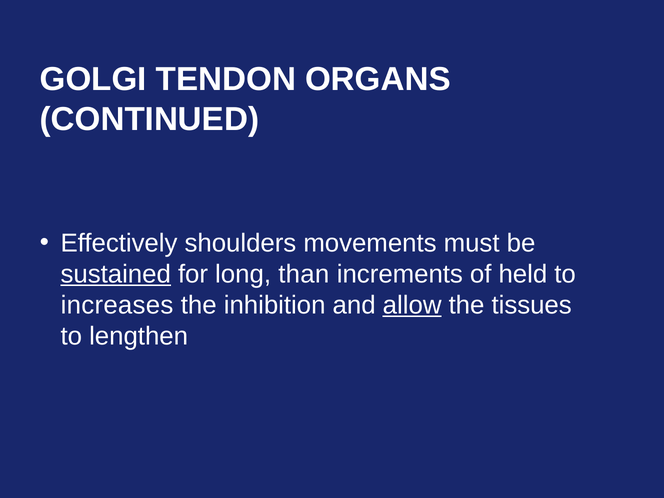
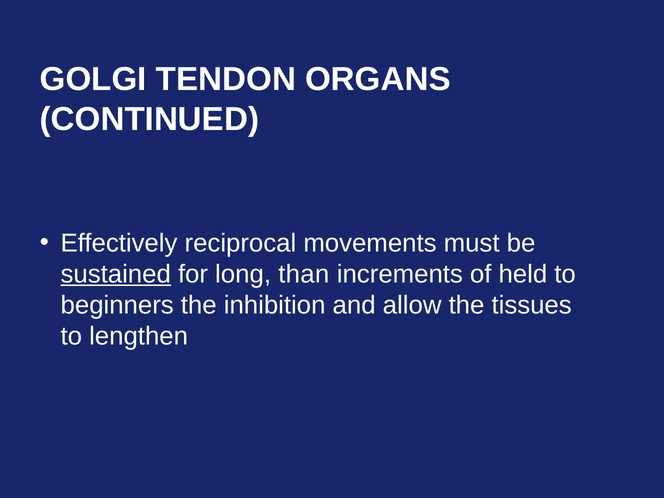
shoulders: shoulders -> reciprocal (240, 243)
increases: increases -> beginners (117, 305)
allow underline: present -> none (412, 305)
